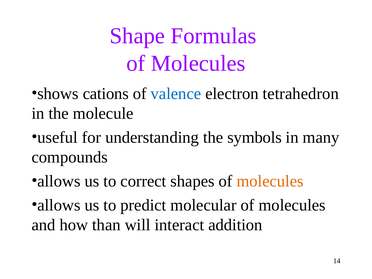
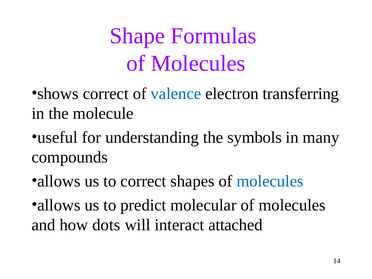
shows cations: cations -> correct (106, 94)
tetrahedron: tetrahedron -> transferring (301, 94)
molecules colour: orange -> blue (270, 181)
than: than -> dots (106, 225)
addition: addition -> attached (235, 225)
